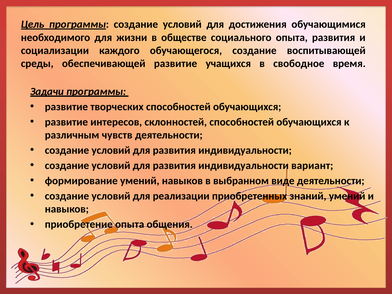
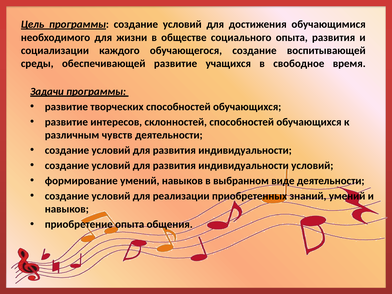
индивидуальности вариант: вариант -> условий (312, 166)
